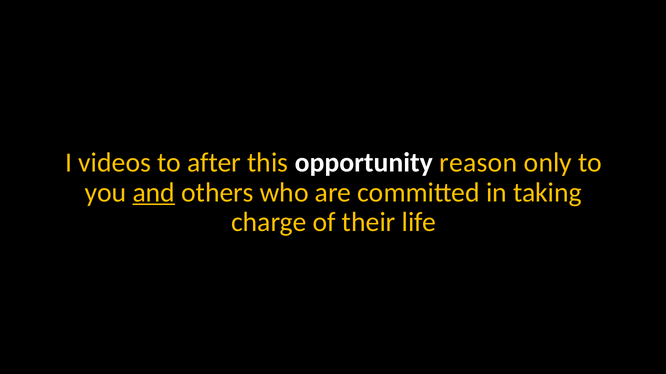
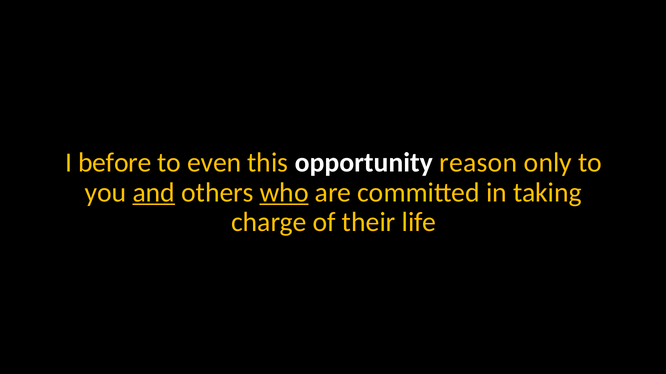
videos: videos -> before (115, 163)
after: after -> even (214, 163)
who underline: none -> present (284, 193)
